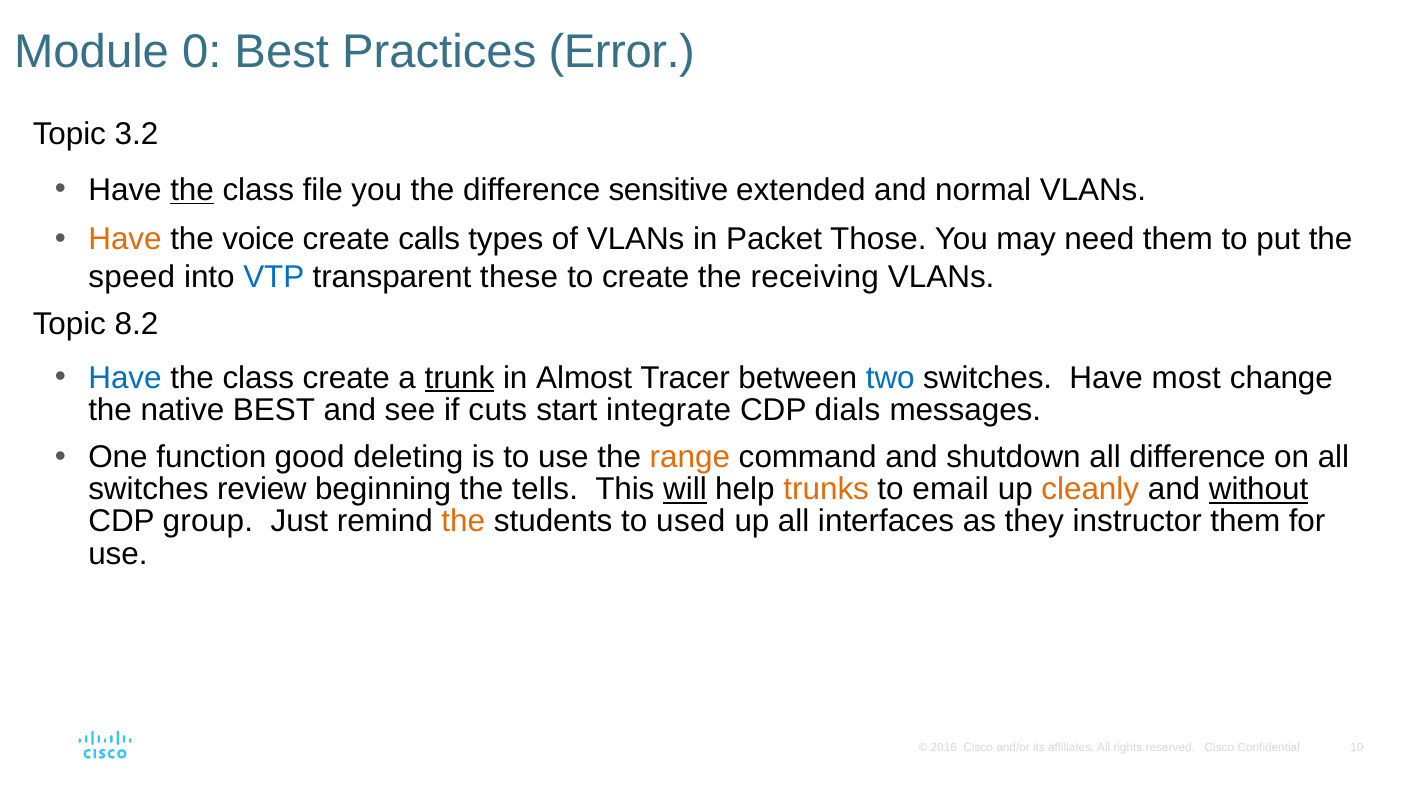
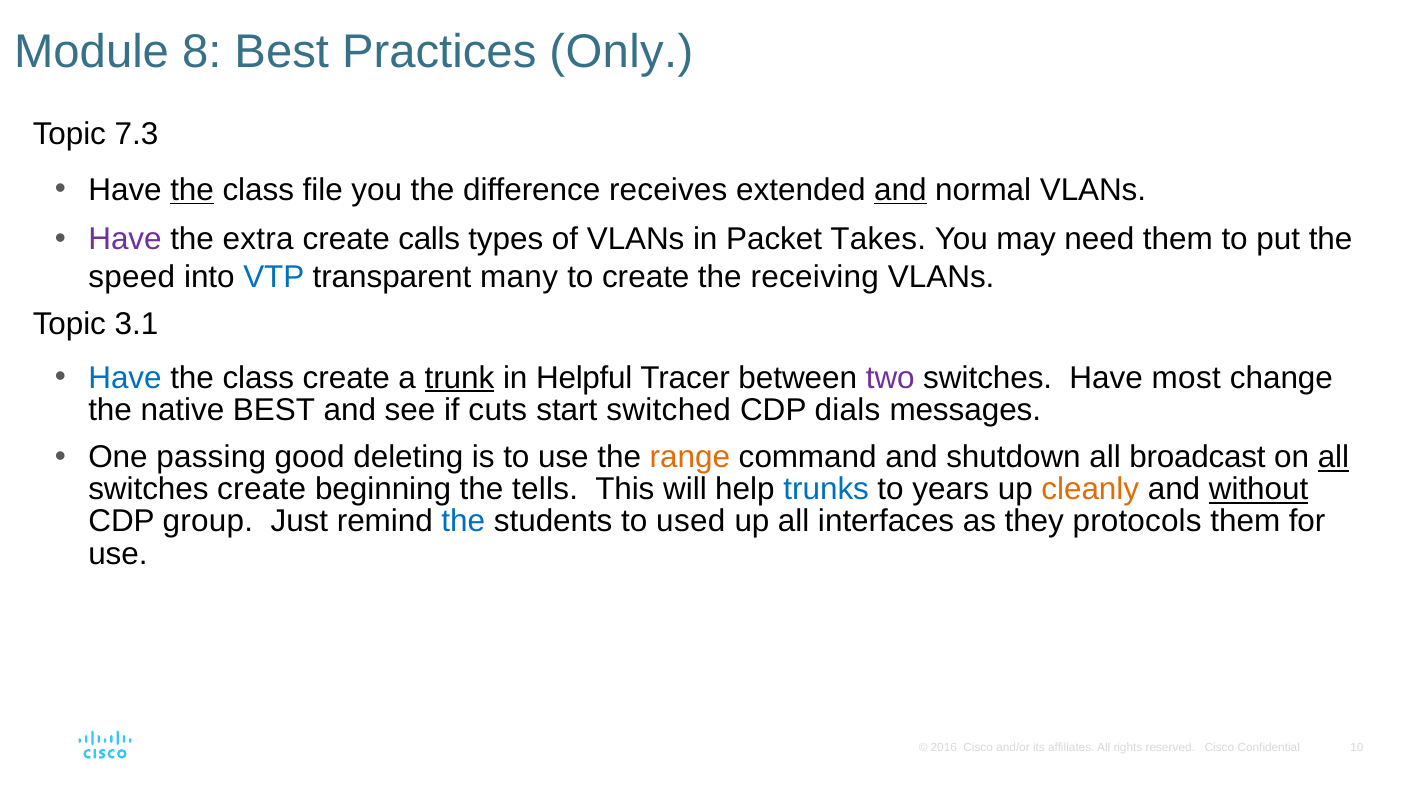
0: 0 -> 8 (202, 52)
Error: Error -> Only (621, 52)
3.2: 3.2 -> 7.3 (136, 134)
sensitive: sensitive -> receives (668, 190)
and underline: none -> present (900, 190)
Have colour: orange -> purple (125, 240)
voice: voice -> extra (258, 240)
Those: Those -> Takes (878, 240)
these: these -> many (519, 277)
8.2: 8.2 -> 3.1 (136, 325)
Almost: Almost -> Helpful (584, 378)
two colour: blue -> purple (890, 378)
integrate: integrate -> switched (669, 410)
function: function -> passing (211, 457)
all difference: difference -> broadcast (1198, 457)
all underline: none -> present (1333, 457)
switches review: review -> create (262, 490)
will underline: present -> none (685, 490)
trunks colour: orange -> blue (826, 490)
email: email -> years (951, 490)
the colour: orange -> blue (463, 522)
instructor: instructor -> protocols (1137, 522)
